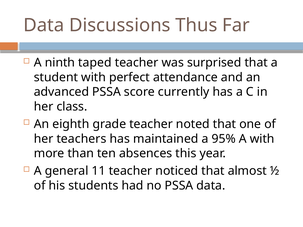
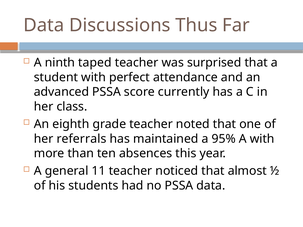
teachers: teachers -> referrals (81, 139)
